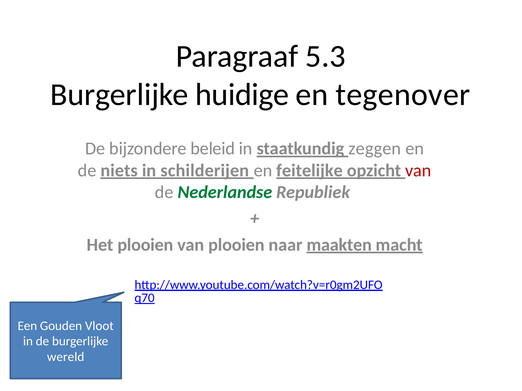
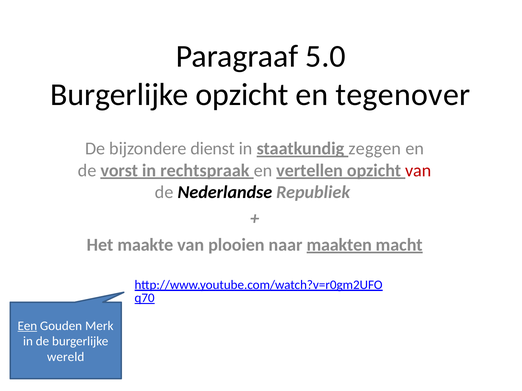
5.3: 5.3 -> 5.0 (325, 56)
Burgerlijke huidige: huidige -> opzicht (242, 95)
beleid: beleid -> dienst (213, 149)
niets: niets -> vorst (119, 171)
schilderijen: schilderijen -> rechtspraak (205, 171)
feitelijke: feitelijke -> vertellen (310, 171)
Nederlandse colour: green -> black (225, 192)
Het plooien: plooien -> maakte (145, 245)
Een underline: none -> present (27, 326)
Vloot: Vloot -> Merk (99, 326)
